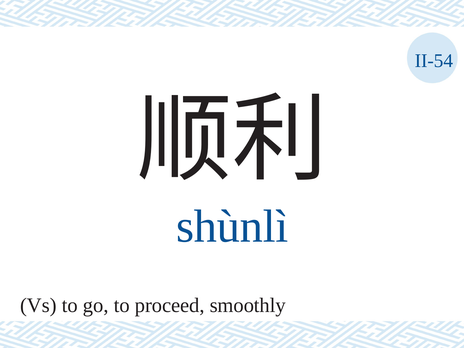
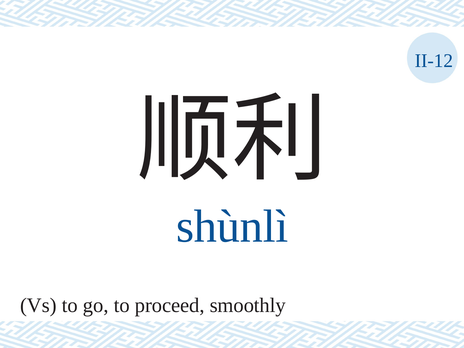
II-54: II-54 -> II-12 (434, 61)
